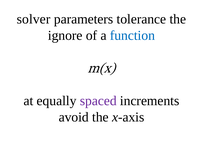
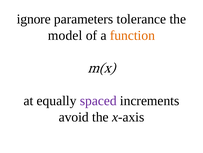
solver: solver -> ignore (34, 19)
ignore: ignore -> model (65, 35)
function colour: blue -> orange (132, 35)
